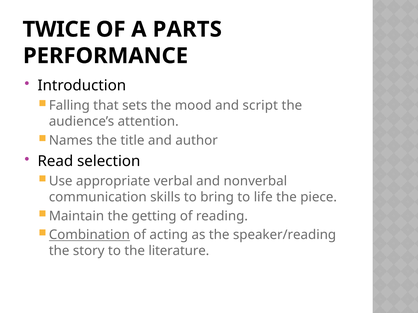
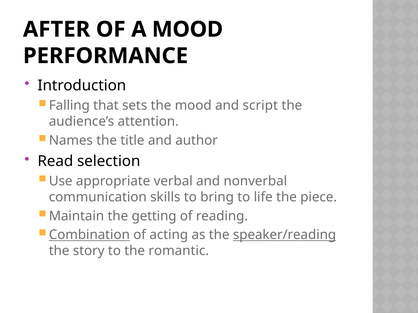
TWICE: TWICE -> AFTER (57, 29)
A PARTS: PARTS -> MOOD (187, 29)
speaker/reading underline: none -> present (285, 235)
literature: literature -> romantic (179, 251)
